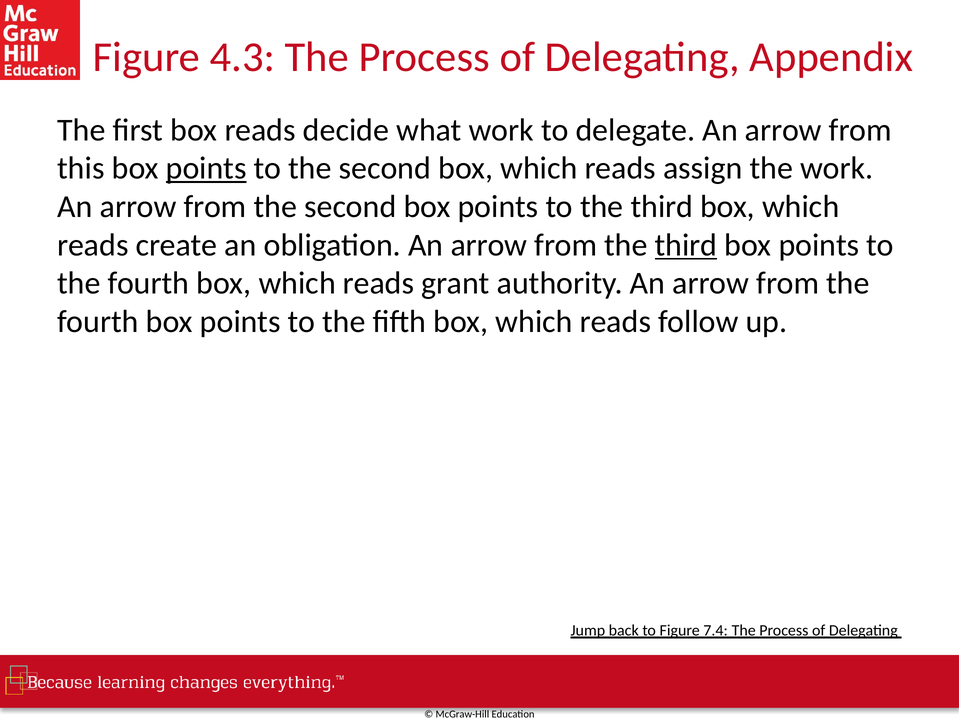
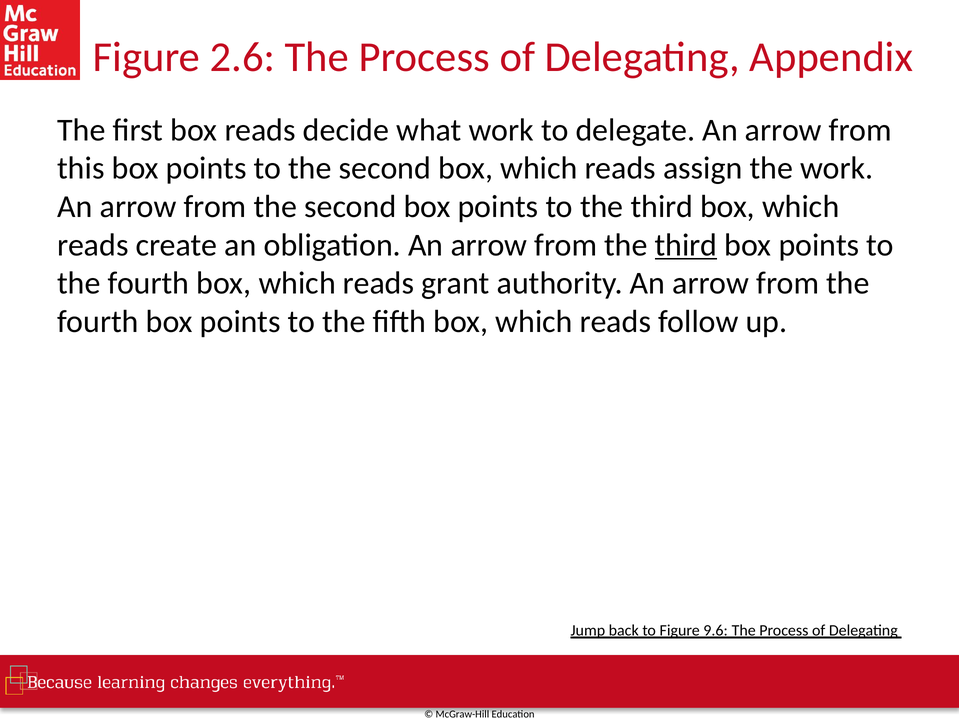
4.3: 4.3 -> 2.6 (242, 57)
points underline: present -> none (206, 168)
7.4: 7.4 -> 9.6 (716, 631)
